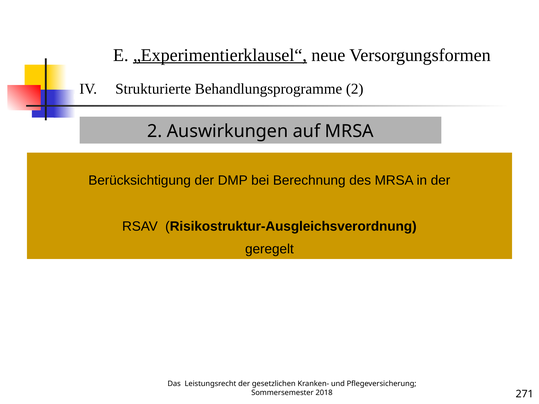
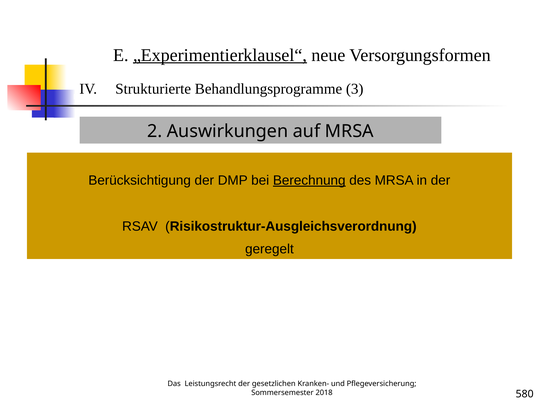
Behandlungsprogramme 2: 2 -> 3 (355, 89)
Berechnung underline: none -> present (309, 181)
271: 271 -> 580 (525, 394)
